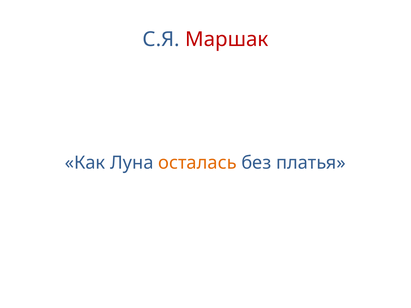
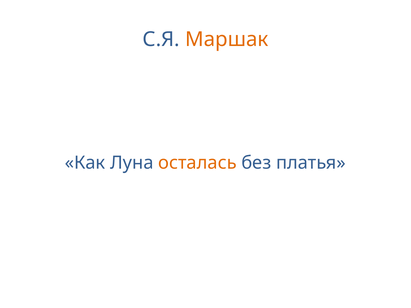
Маршак colour: red -> orange (227, 39)
